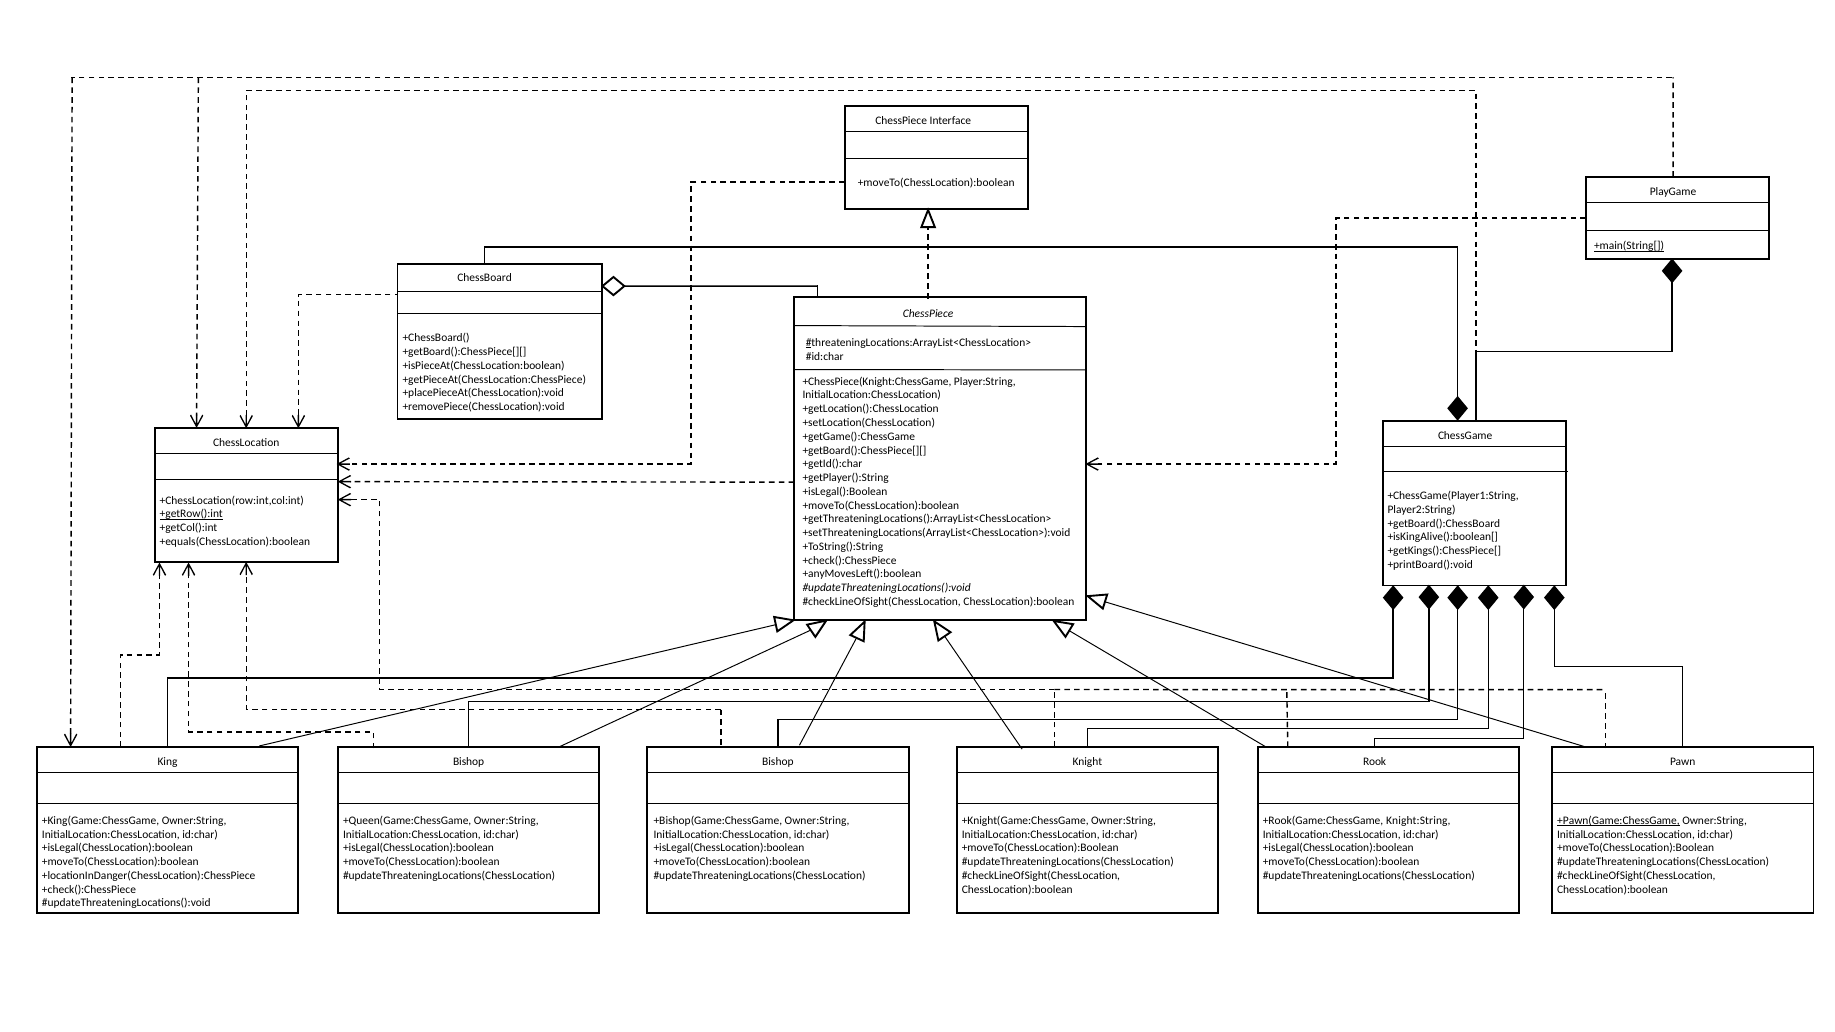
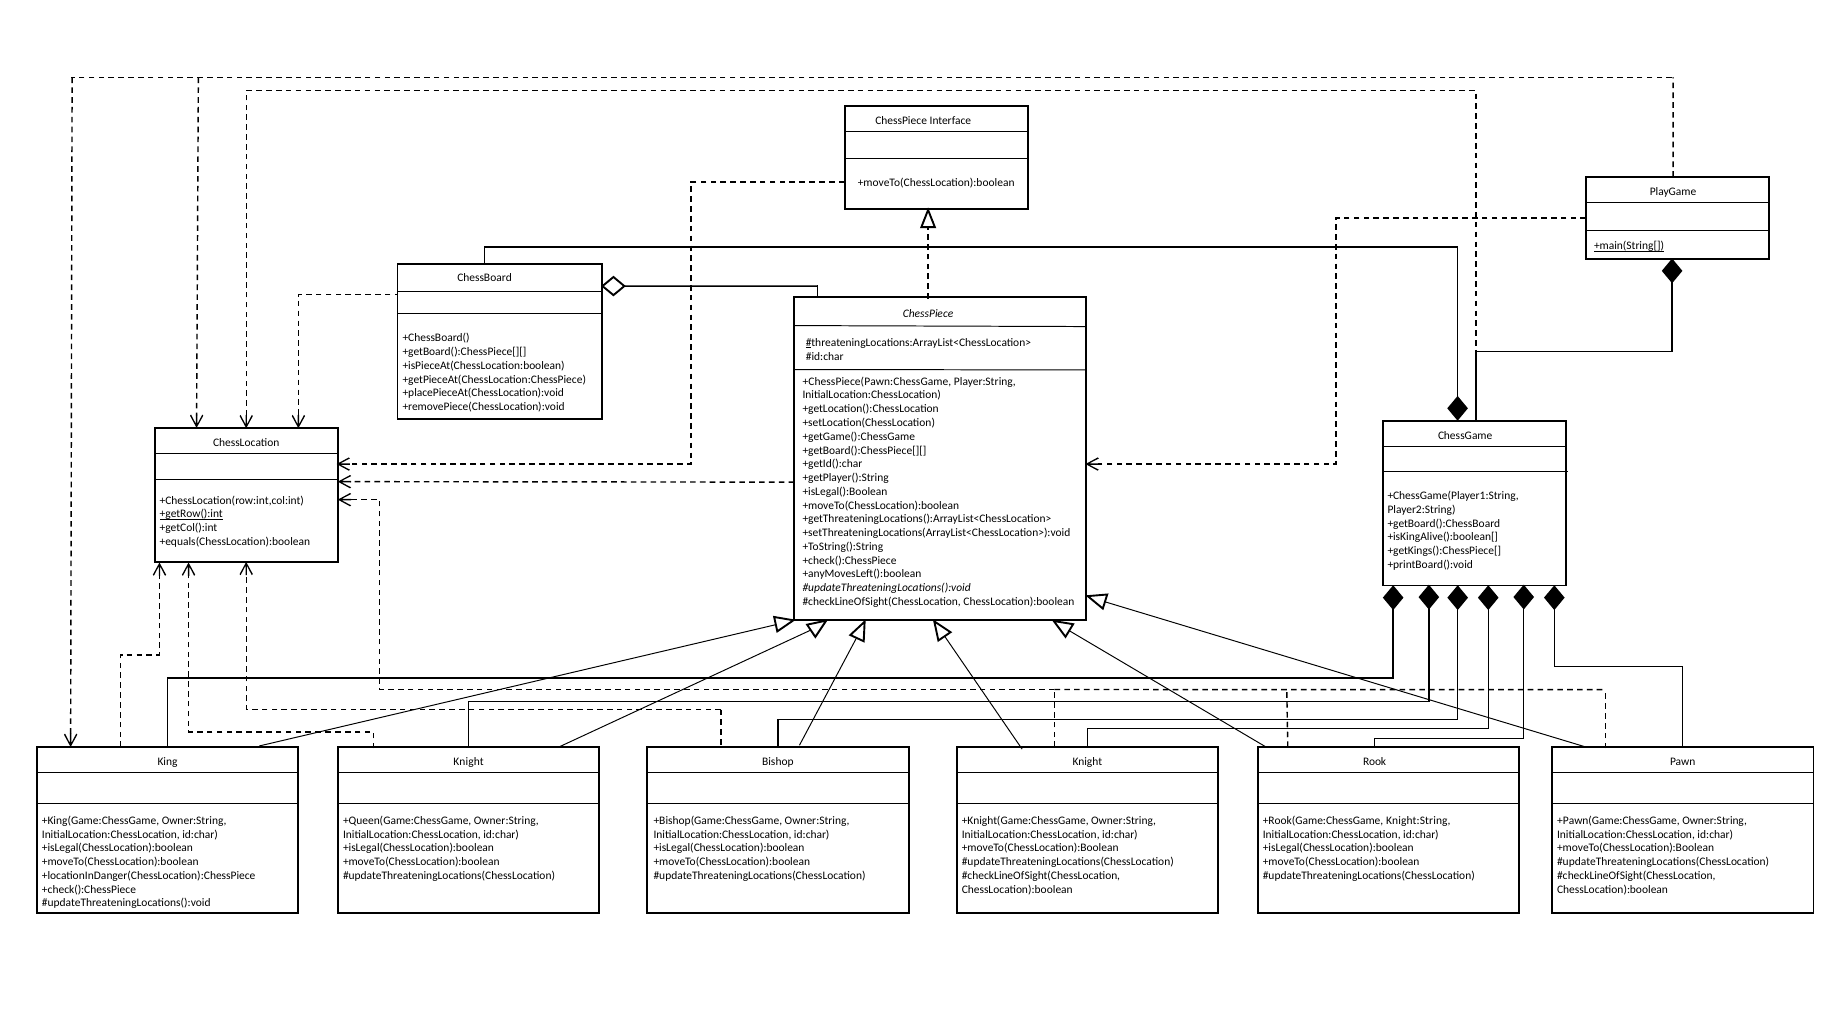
+ChessPiece(Knight:ChessGame: +ChessPiece(Knight:ChessGame -> +ChessPiece(Pawn:ChessGame (877, 382)
Bishop: Bishop -> Knight (469, 762)
+Pawn(Game:ChessGame underline: present -> none (1618, 821)
